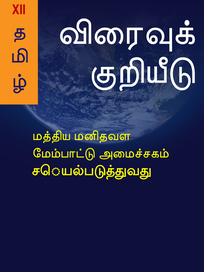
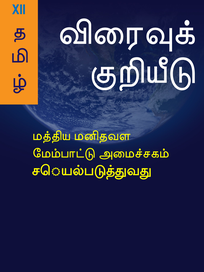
XII colour: red -> blue (19, 10)
